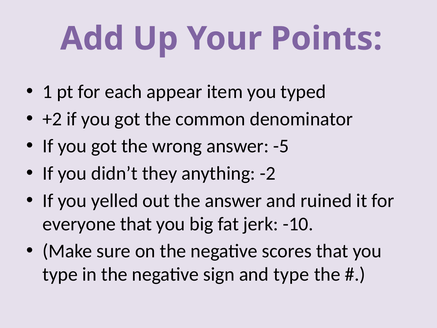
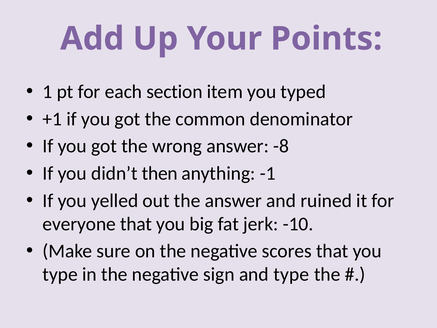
appear: appear -> section (175, 92)
+2: +2 -> +1 (52, 119)
-5: -5 -> -8 (281, 146)
they: they -> then (160, 173)
-2: -2 -> -1 (268, 173)
